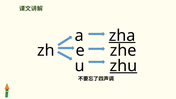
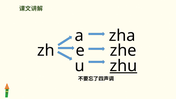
zha underline: present -> none (122, 36)
